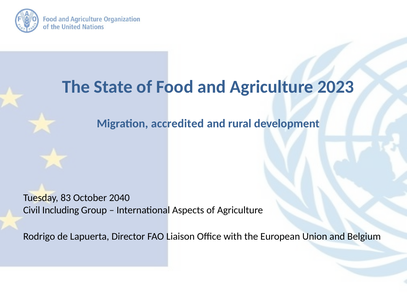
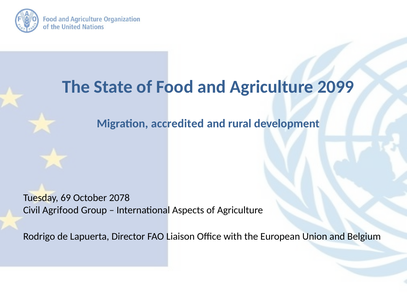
2023: 2023 -> 2099 (336, 87)
83: 83 -> 69 (66, 198)
2040: 2040 -> 2078 (119, 198)
Including: Including -> Agrifood (61, 210)
